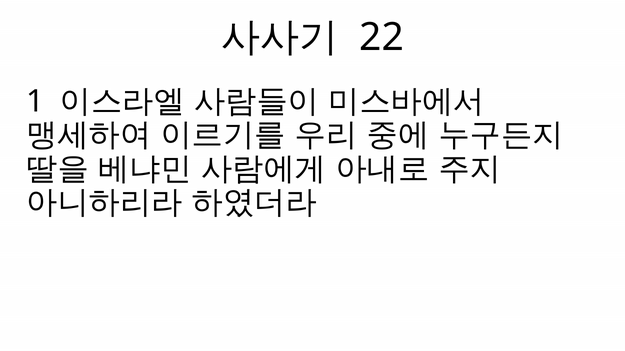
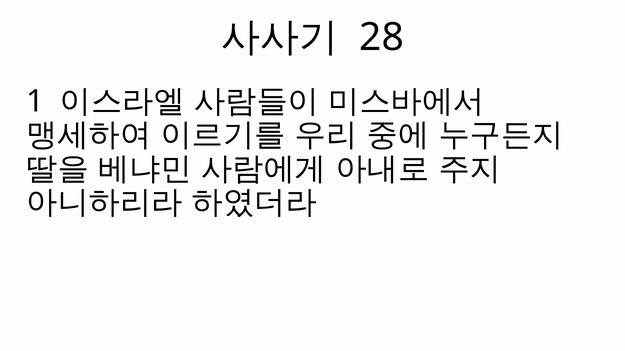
22: 22 -> 28 (382, 38)
